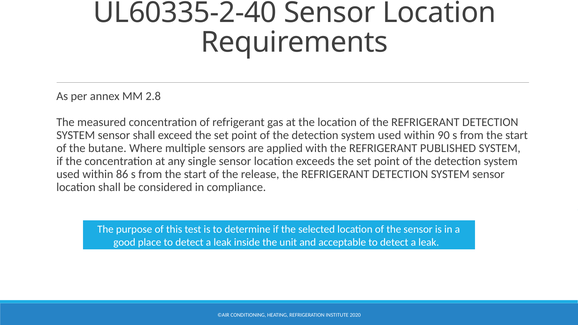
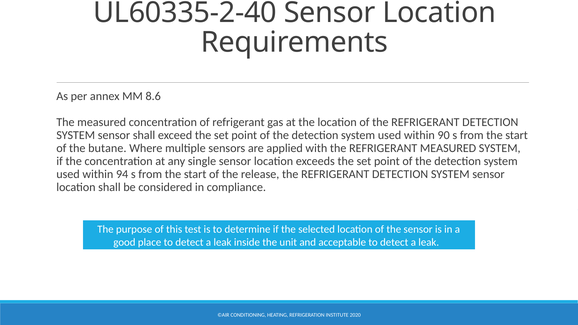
2.8: 2.8 -> 8.6 (153, 96)
REFRIGERANT PUBLISHED: PUBLISHED -> MEASURED (448, 148)
86: 86 -> 94 (122, 174)
